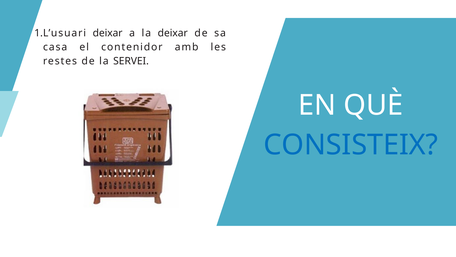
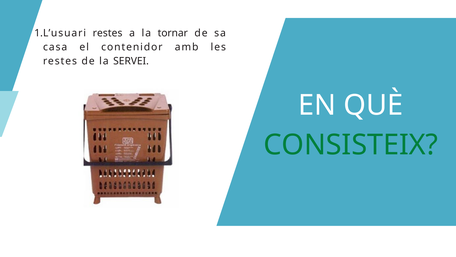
deixar: deixar -> restes (108, 33)
la deixar: deixar -> tornar (173, 33)
CONSISTEIX colour: blue -> green (351, 145)
